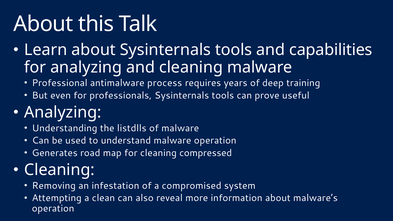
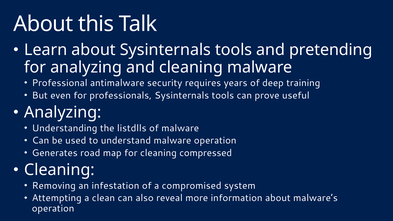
capabilities: capabilities -> pretending (331, 50)
process: process -> security (165, 83)
